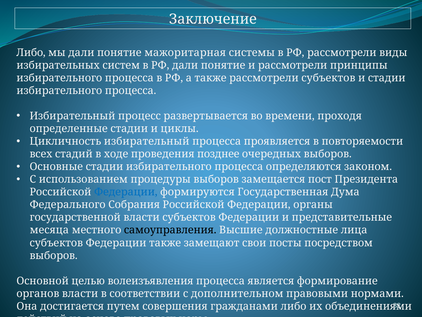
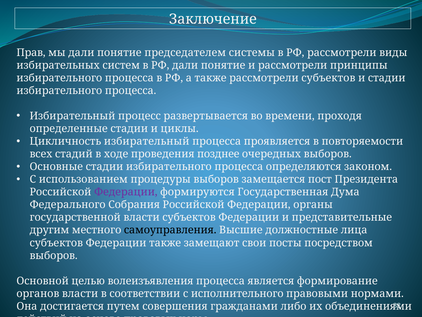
Либо: Либо -> Прав (31, 53)
мажоритарная: мажоритарная -> председателем (185, 53)
Федерации colour: blue -> purple (126, 192)
месяца: месяца -> другим (49, 230)
дополнительном: дополнительном -> исполнительного (237, 293)
